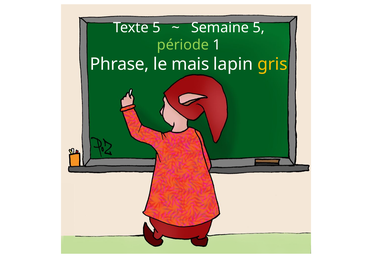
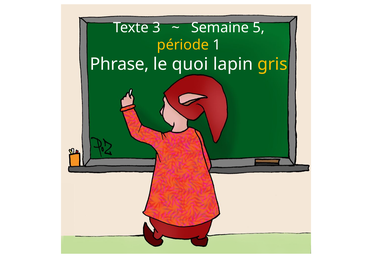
Texte 5: 5 -> 3 (156, 28)
période colour: light green -> yellow (183, 45)
mais: mais -> quoi (190, 64)
